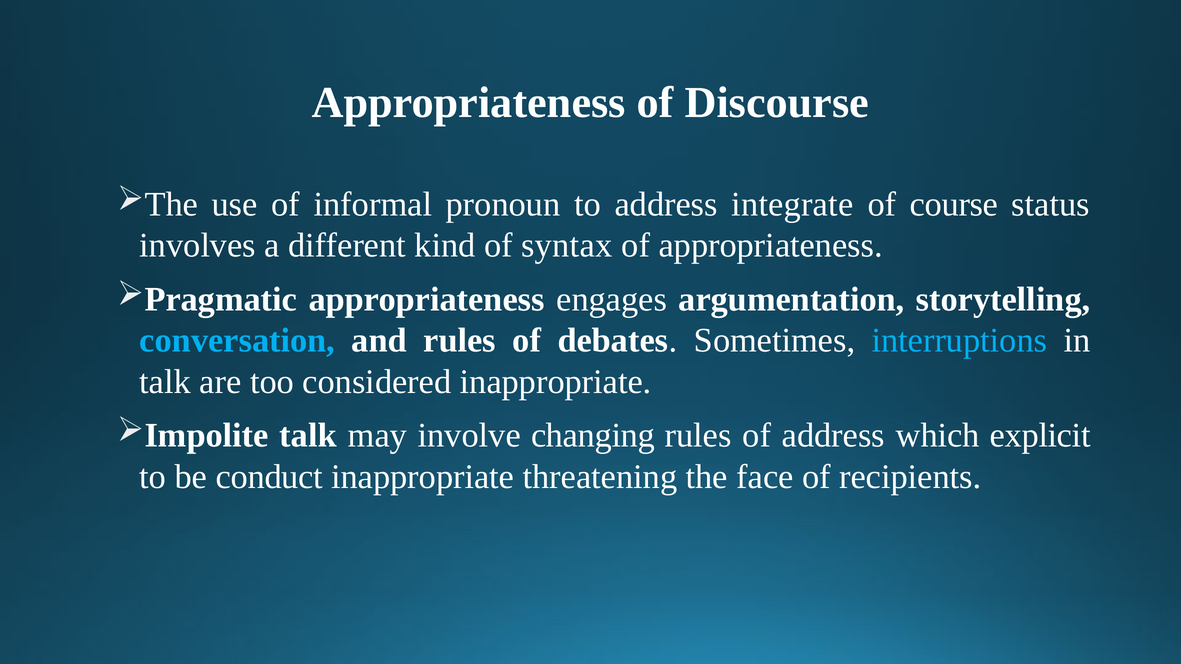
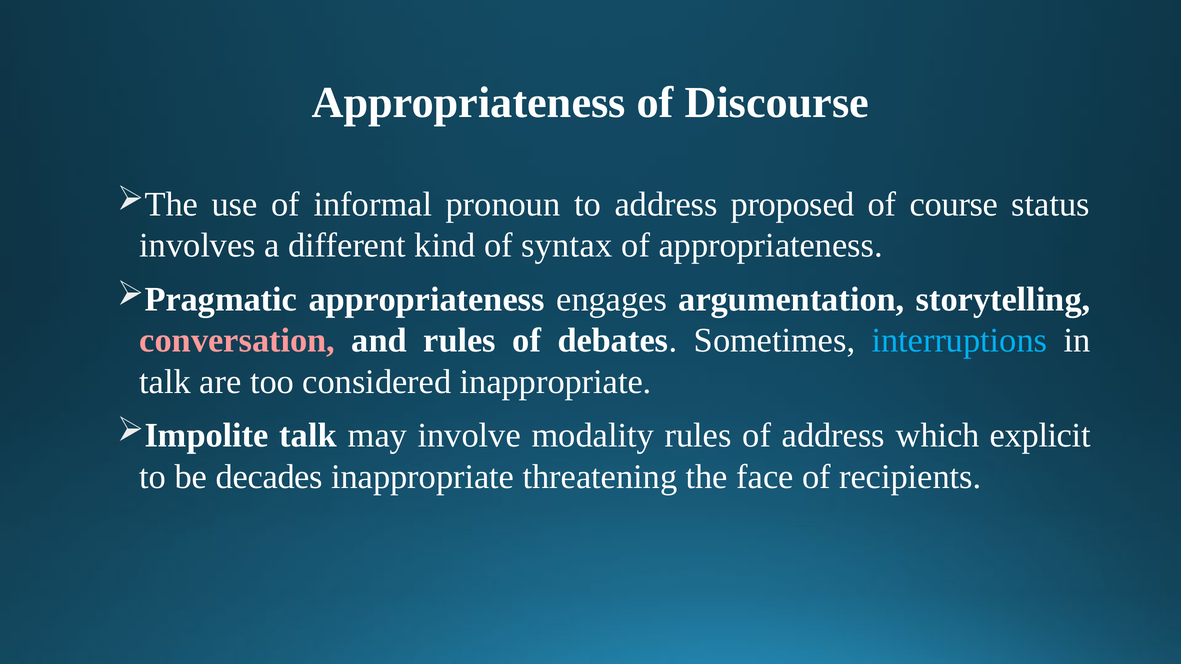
integrate: integrate -> proposed (793, 204)
conversation colour: light blue -> pink (237, 341)
changing: changing -> modality (593, 436)
conduct: conduct -> decades (269, 477)
